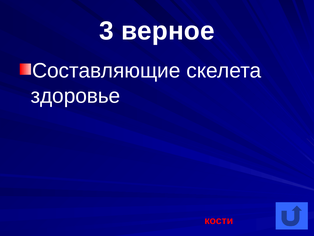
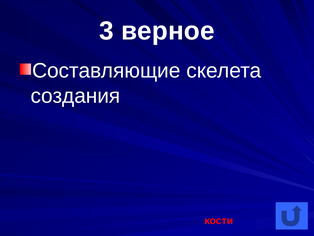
здоровье: здоровье -> создания (75, 96)
